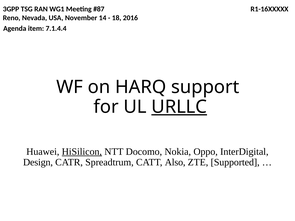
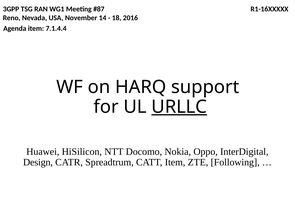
HiSilicon underline: present -> none (82, 152)
CATT Also: Also -> Item (175, 162)
Supported: Supported -> Following (235, 162)
